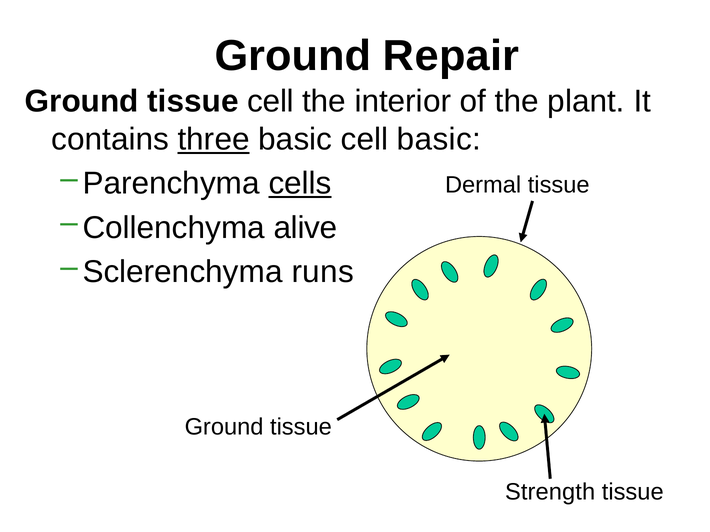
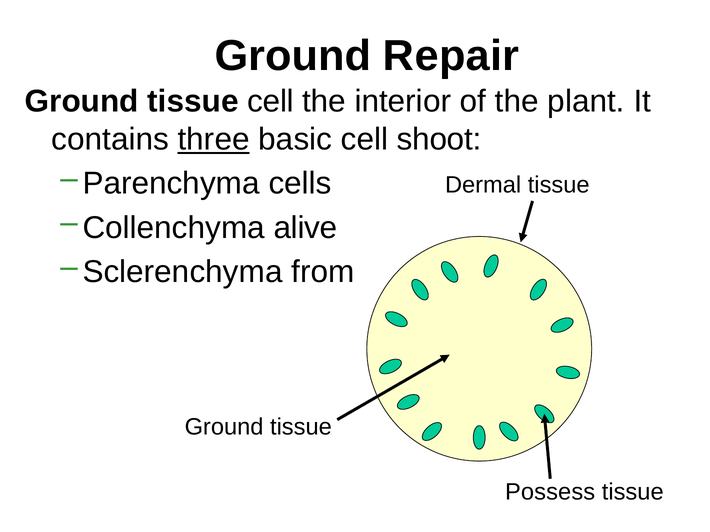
cell basic: basic -> shoot (439, 139)
cells underline: present -> none (300, 184)
runs: runs -> from (323, 272)
Strength: Strength -> Possess (550, 493)
